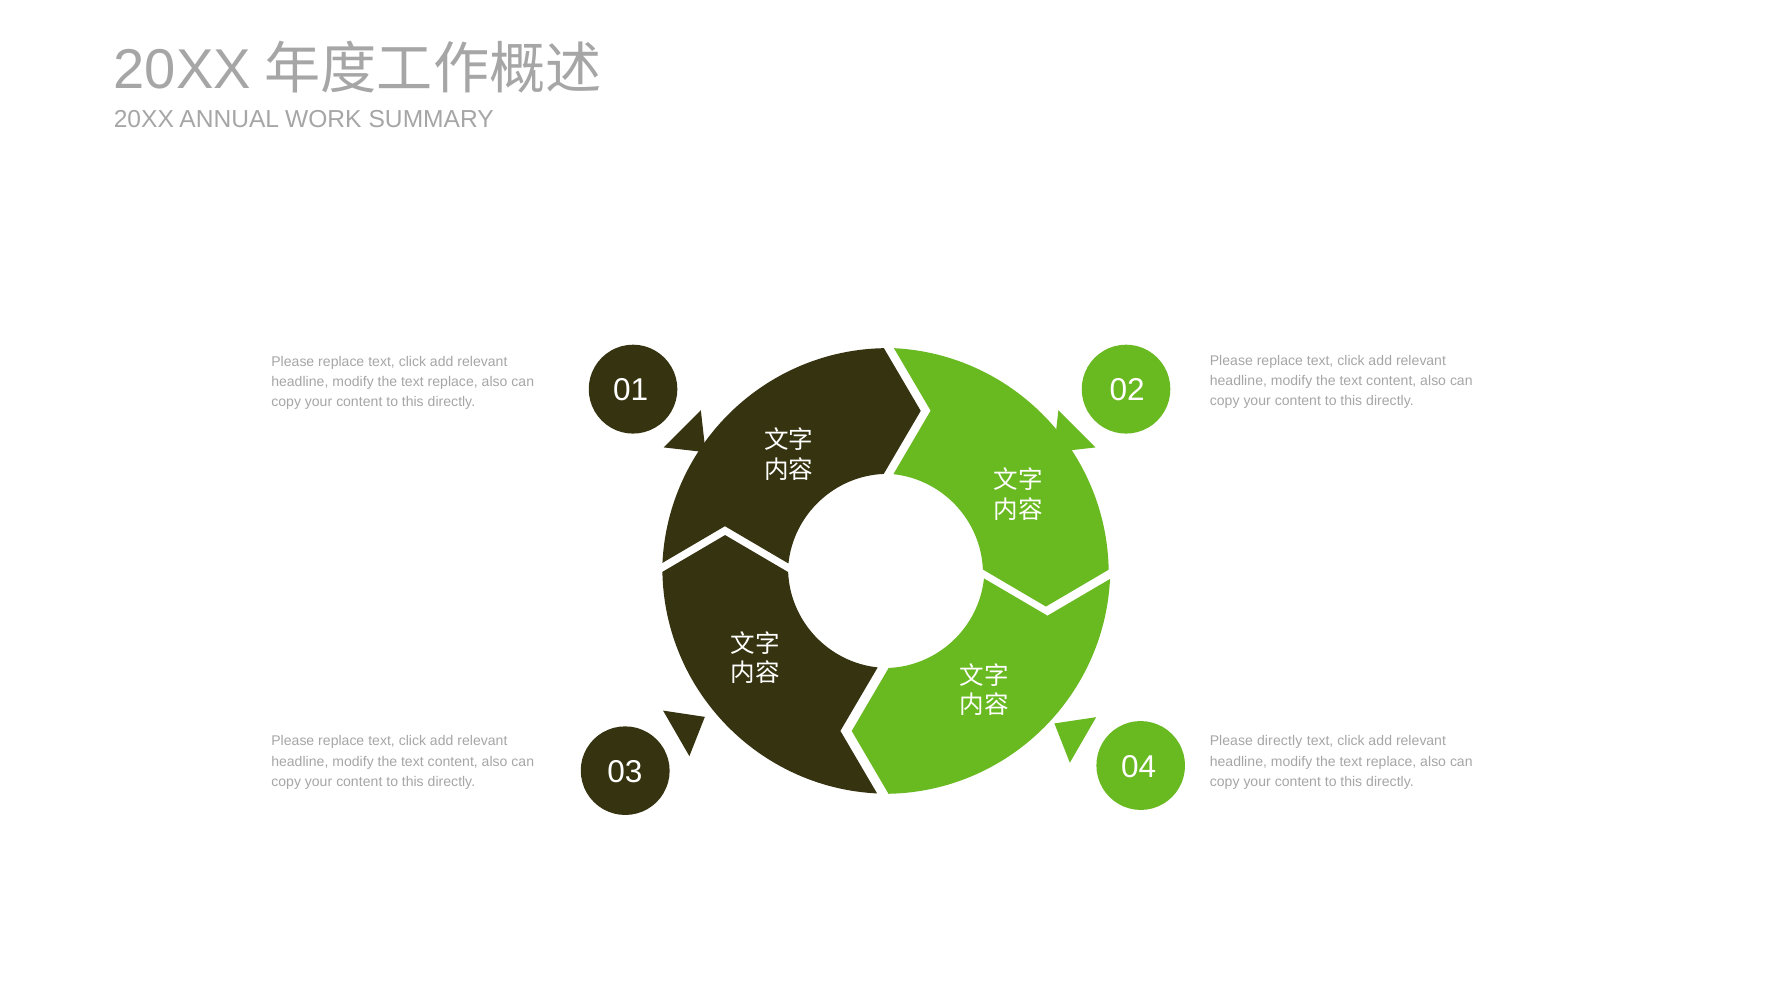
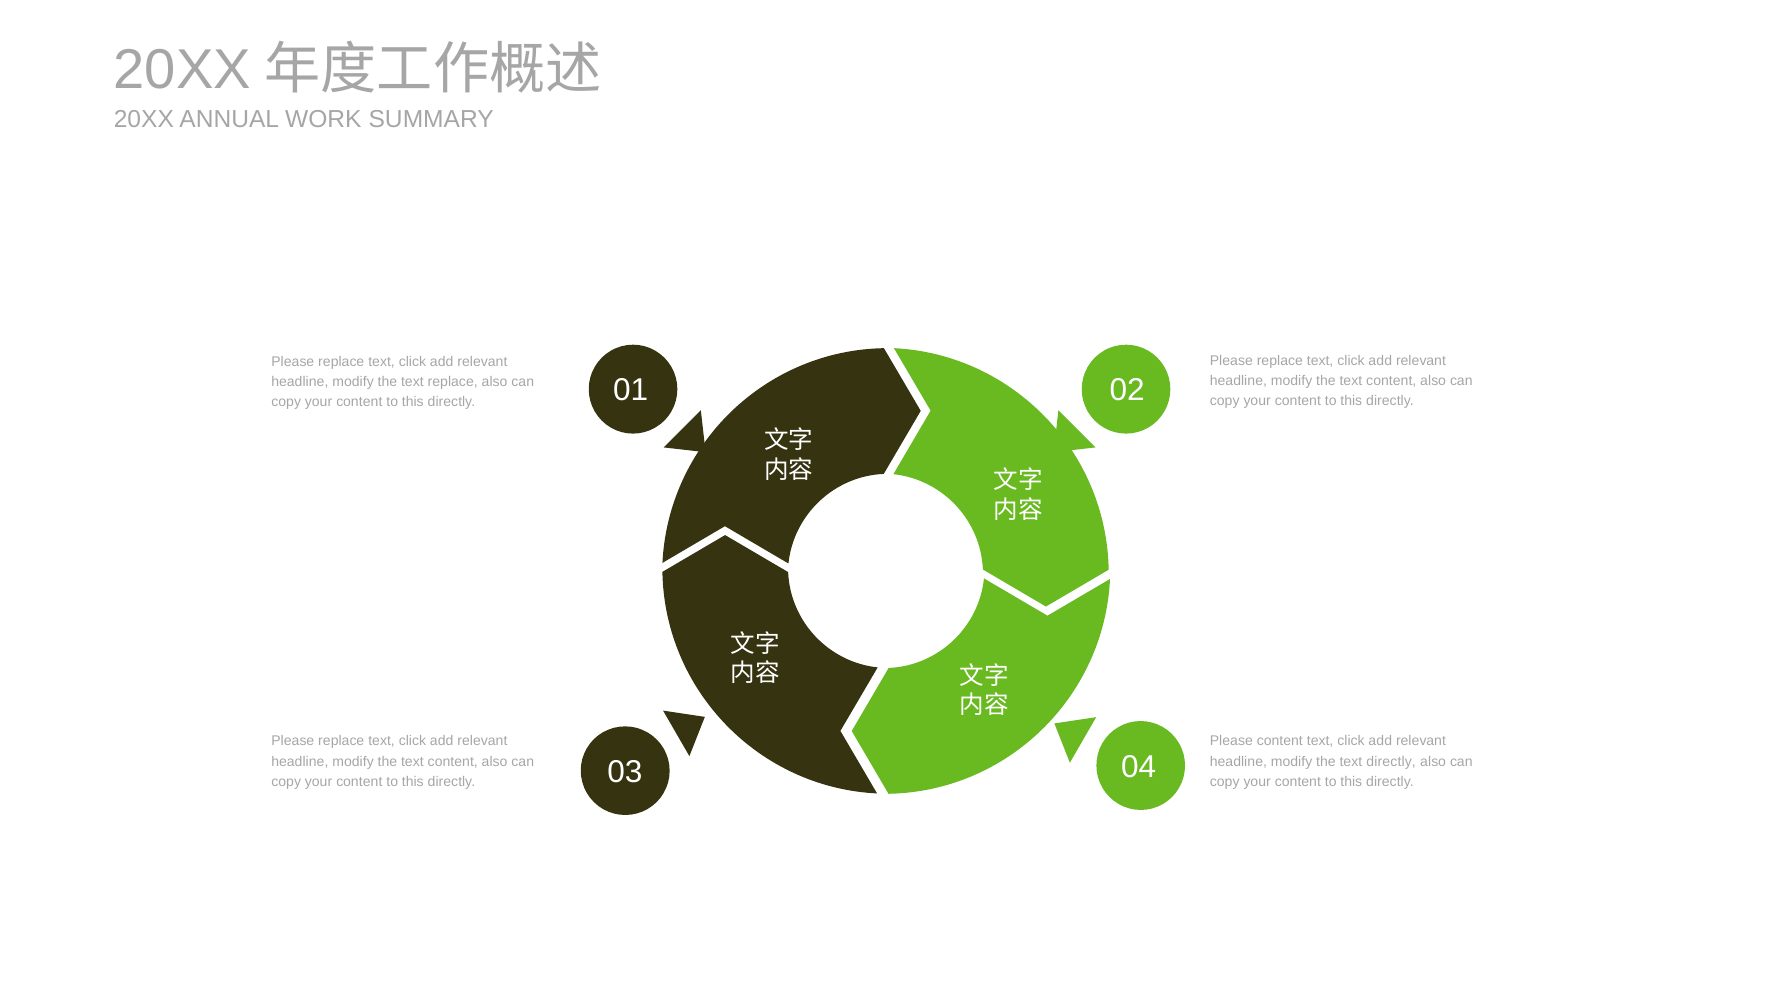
Please directly: directly -> content (1280, 741)
replace: replace -> directly (1391, 761)
